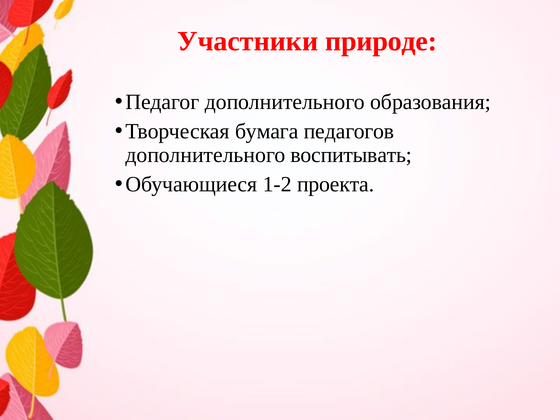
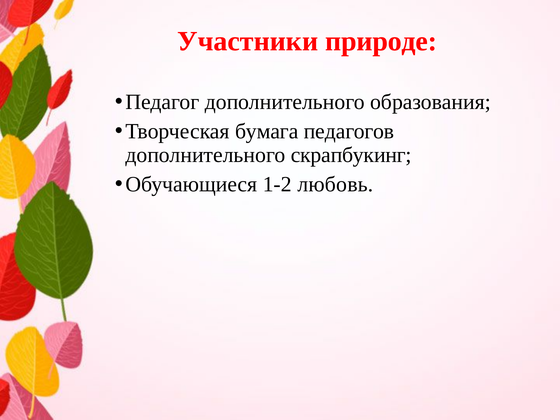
воспитывать: воспитывать -> скрапбукинг (351, 155)
проекта: проекта -> любовь (335, 184)
